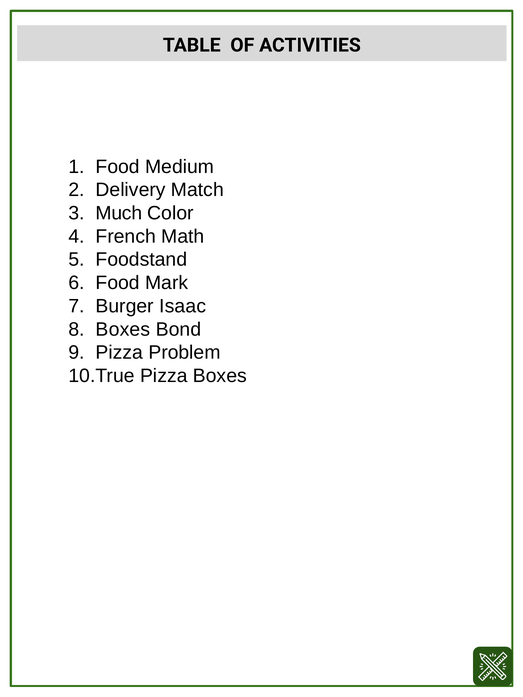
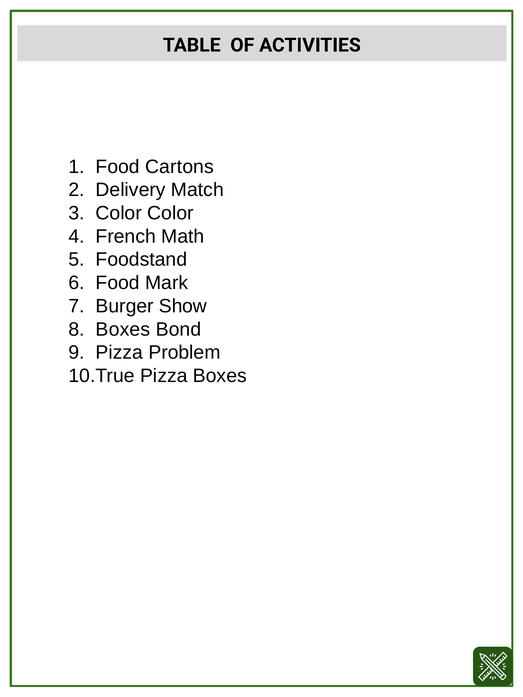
Medium: Medium -> Cartons (180, 167)
Much: Much -> Color (119, 213)
Isaac: Isaac -> Show (183, 306)
